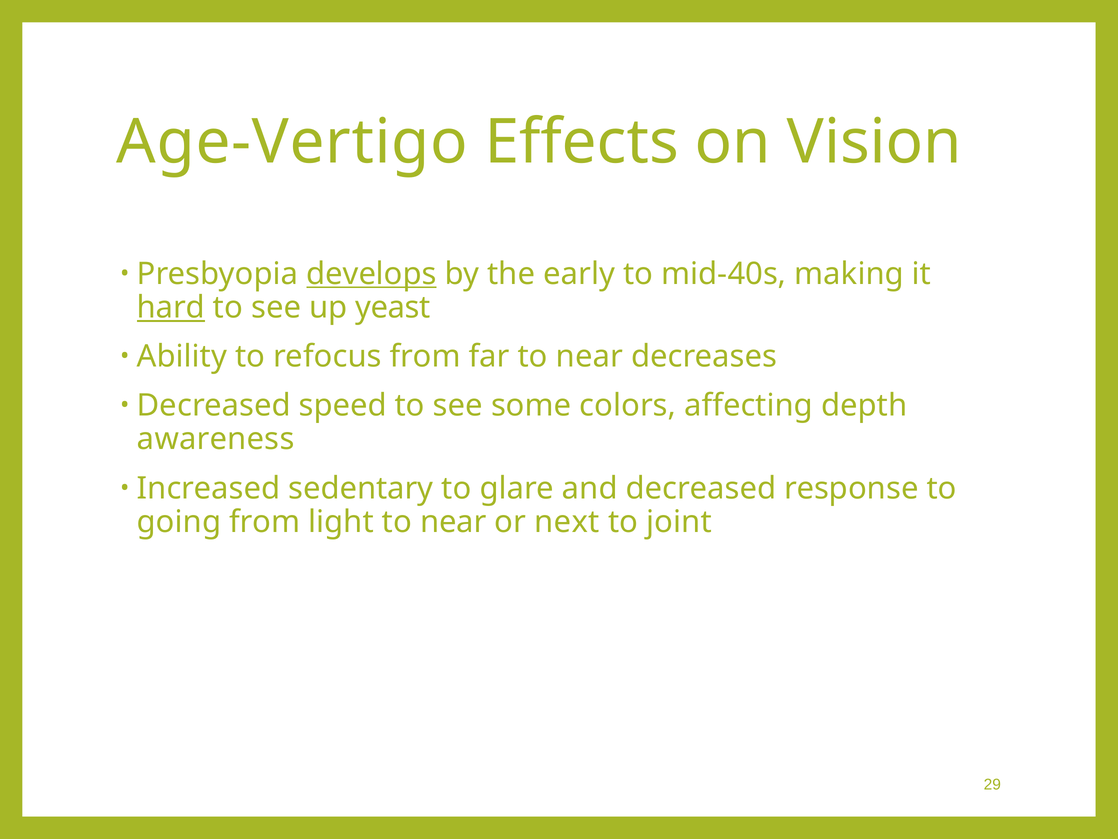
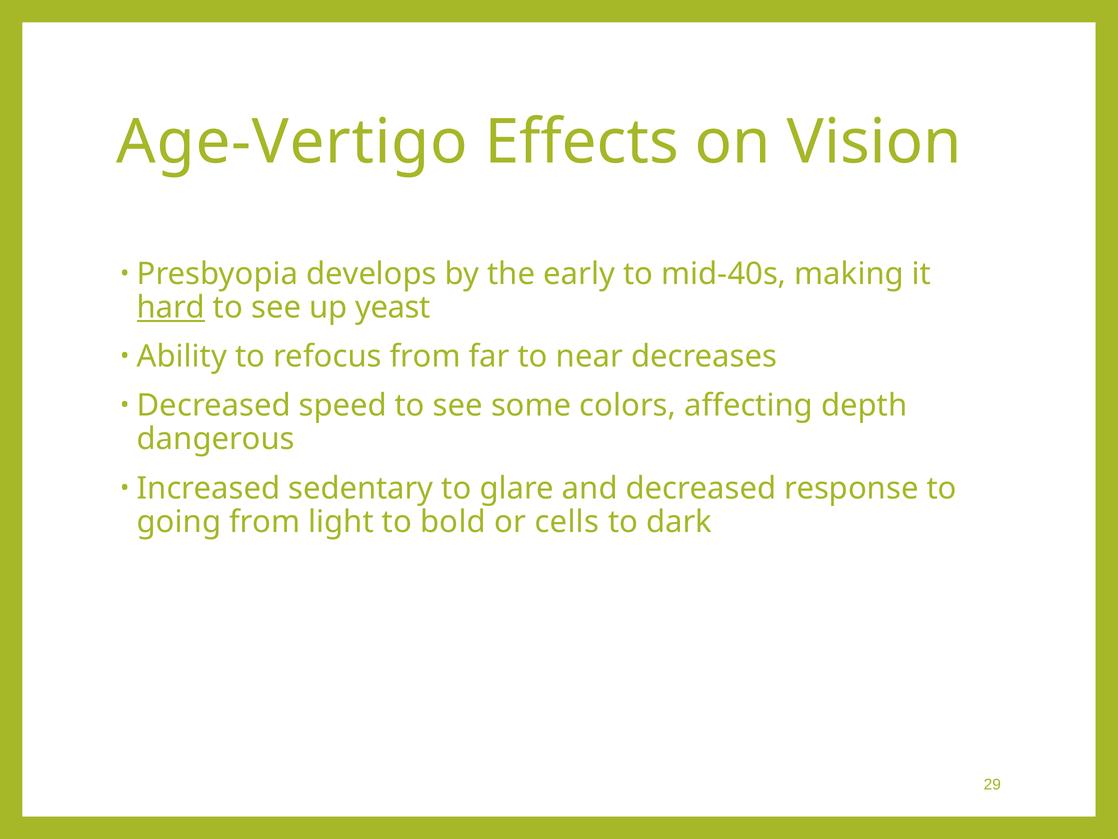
develops underline: present -> none (371, 274)
awareness: awareness -> dangerous (216, 439)
light to near: near -> bold (453, 522)
next: next -> cells (567, 522)
joint: joint -> dark (679, 522)
